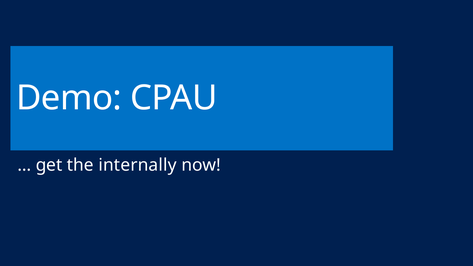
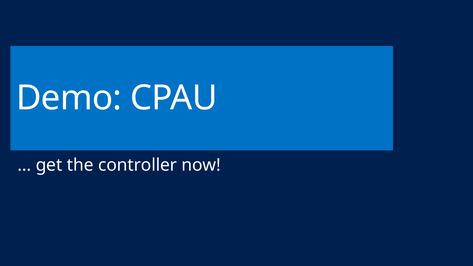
internally: internally -> controller (138, 165)
